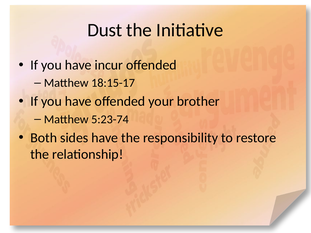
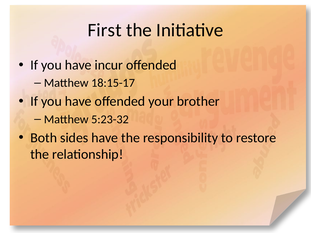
Dust: Dust -> First (105, 30)
5:23-74: 5:23-74 -> 5:23-32 (110, 119)
